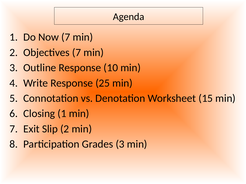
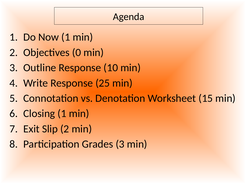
Now 7: 7 -> 1 (66, 37)
Objectives 7: 7 -> 0 (77, 53)
